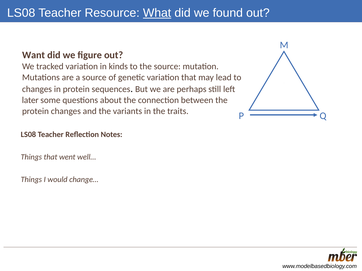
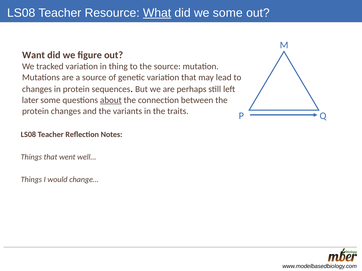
we found: found -> some (228, 13)
kinds: kinds -> thing (118, 67)
about underline: none -> present (111, 100)
